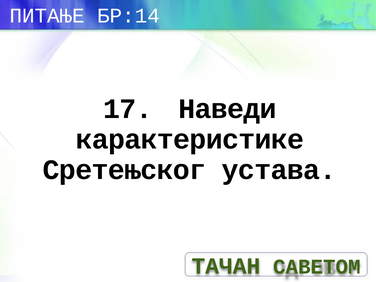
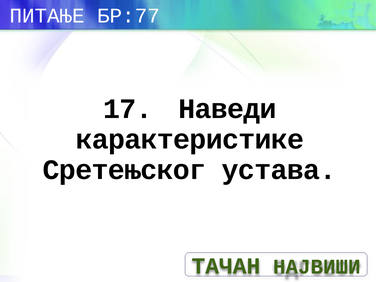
БР:14: БР:14 -> БР:77 (129, 16)
САВЕТОМ: САВЕТОМ -> НАЈВИШИ (317, 267)
